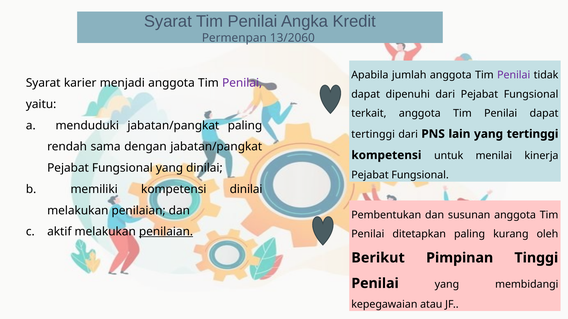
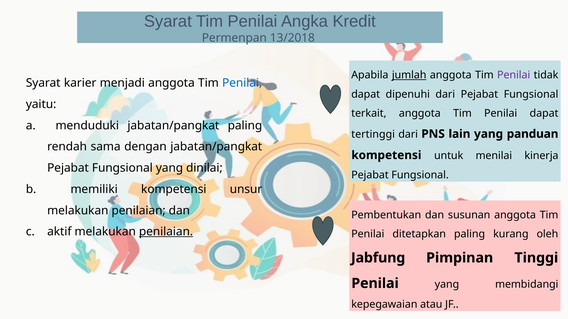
13/2060: 13/2060 -> 13/2018 (292, 38)
jumlah underline: none -> present (409, 75)
Penilai colour: purple -> blue (242, 83)
yang tertinggi: tertinggi -> panduan (533, 134)
kompetensi dinilai: dinilai -> unsur (246, 190)
Berikut: Berikut -> Jabfung (378, 258)
